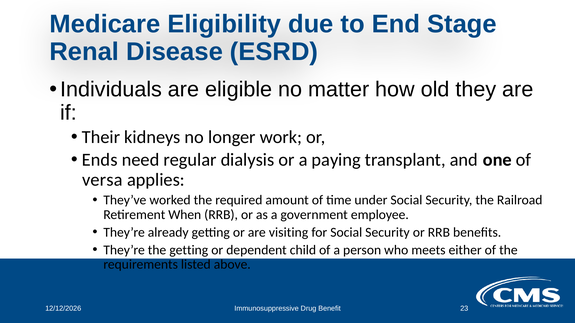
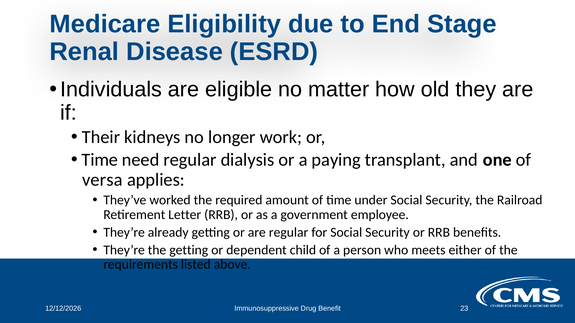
Ends: Ends -> Time (100, 160)
When: When -> Letter (185, 215)
are visiting: visiting -> regular (289, 233)
